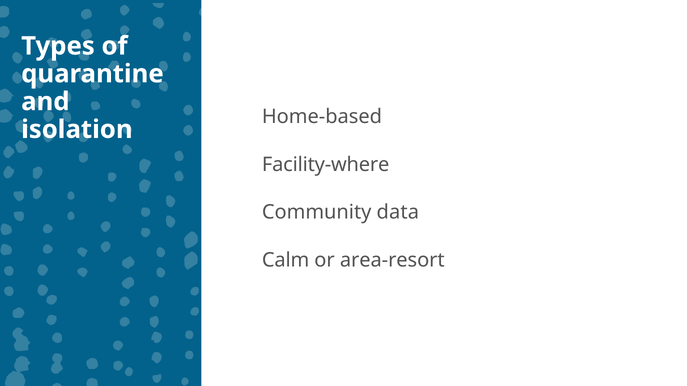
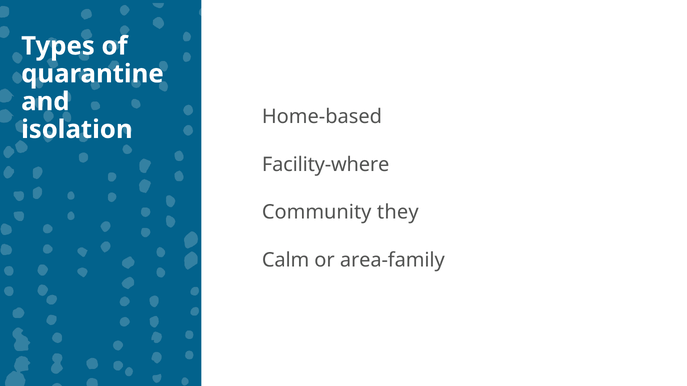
data: data -> they (398, 213)
area-resort: area-resort -> area-family (392, 261)
